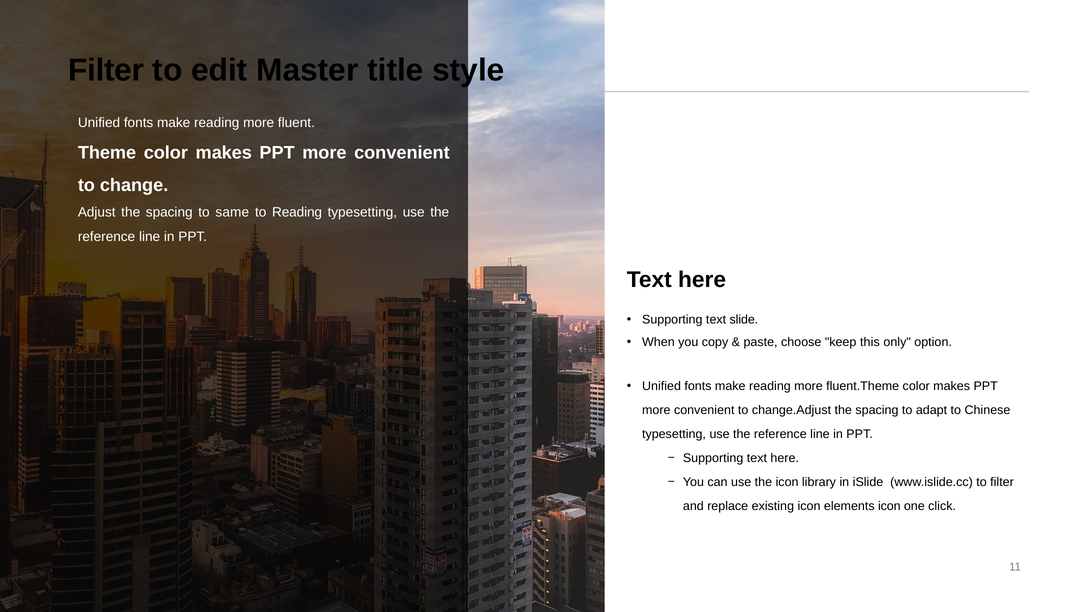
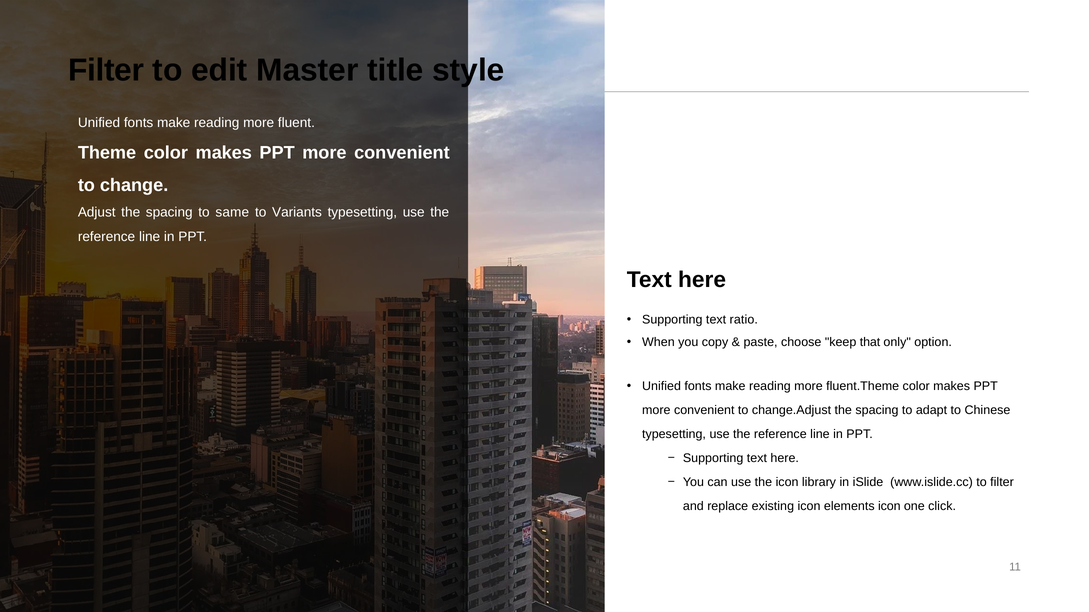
to Reading: Reading -> Variants (297, 213)
slide: slide -> ratio (744, 320)
this: this -> that (870, 343)
